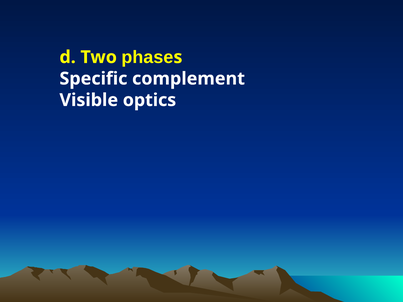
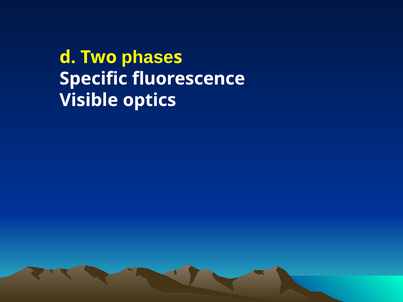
complement: complement -> fluorescence (189, 79)
